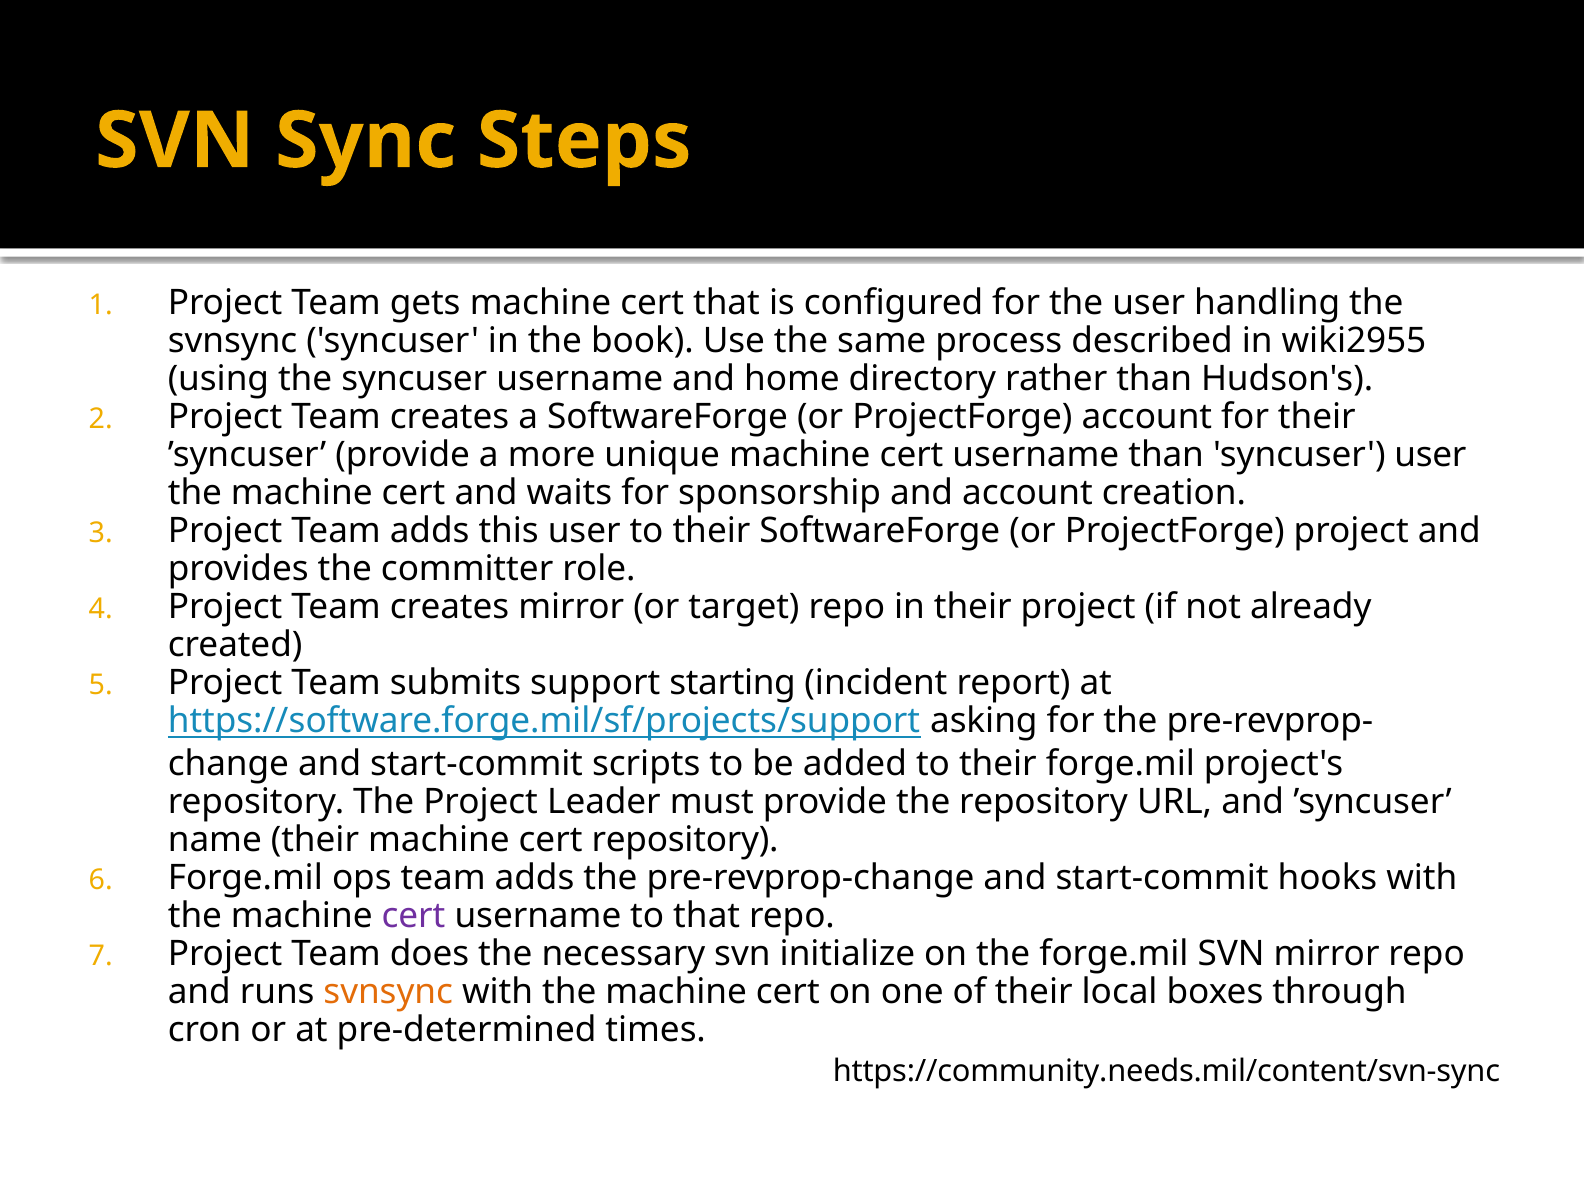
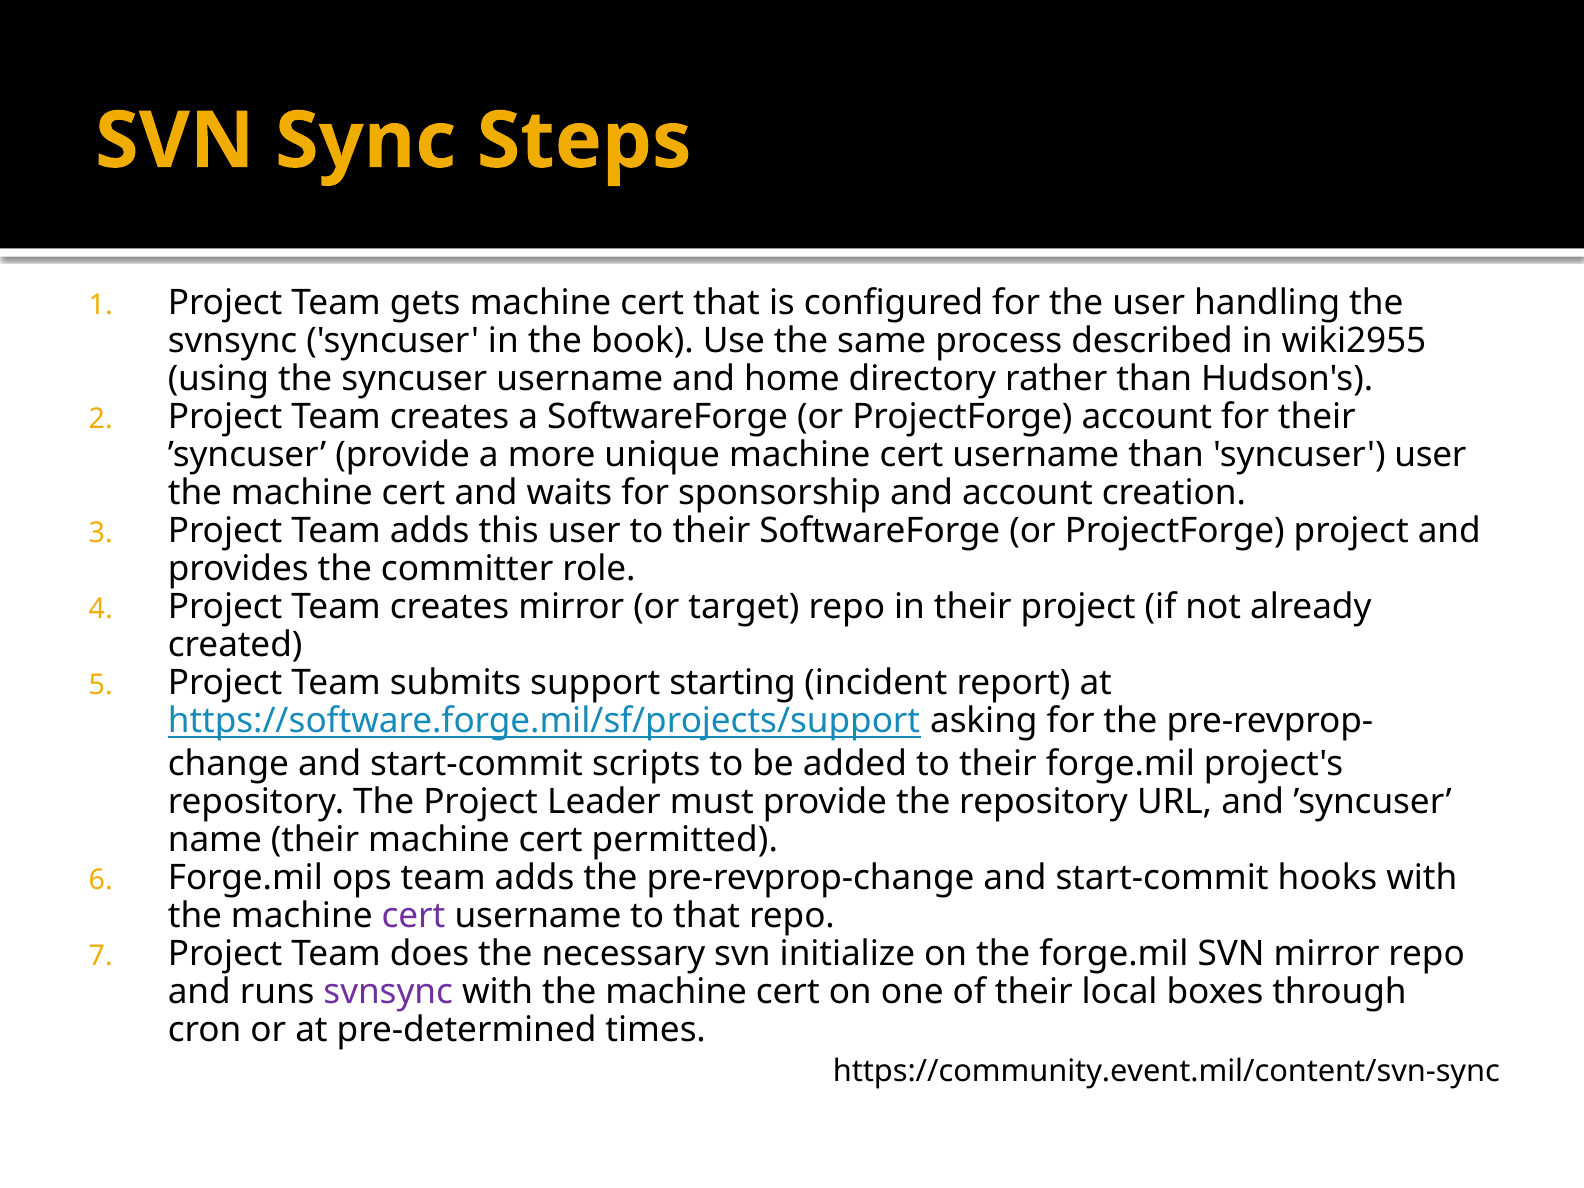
cert repository: repository -> permitted (685, 840)
svnsync colour: orange -> purple (388, 992)
https://community.needs.mil/content/svn-sync: https://community.needs.mil/content/svn-sync -> https://community.event.mil/content/svn-sync (1166, 1071)
